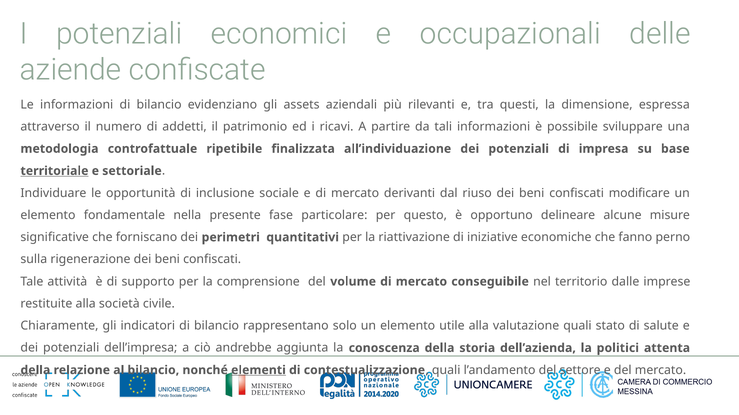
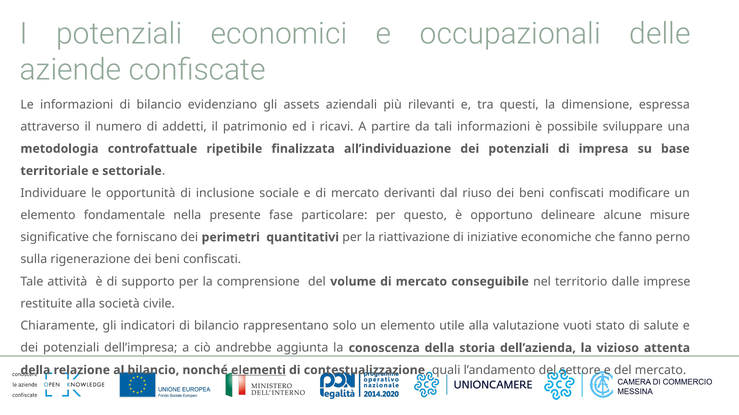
territoriale underline: present -> none (54, 171)
valutazione quali: quali -> vuoti (578, 326)
politici: politici -> vizioso (618, 349)
